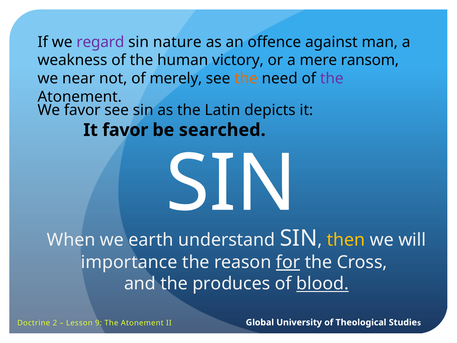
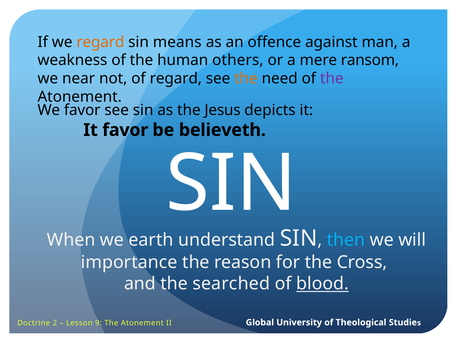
regard colour: purple -> orange (100, 42)
nature: nature -> means (177, 42)
victory: victory -> others (238, 60)
of merely: merely -> regard (176, 79)
Latin: Latin -> Jesus (223, 110)
searched: searched -> believeth (222, 130)
then colour: yellow -> light blue (346, 240)
for underline: present -> none (288, 262)
produces: produces -> searched (231, 284)
